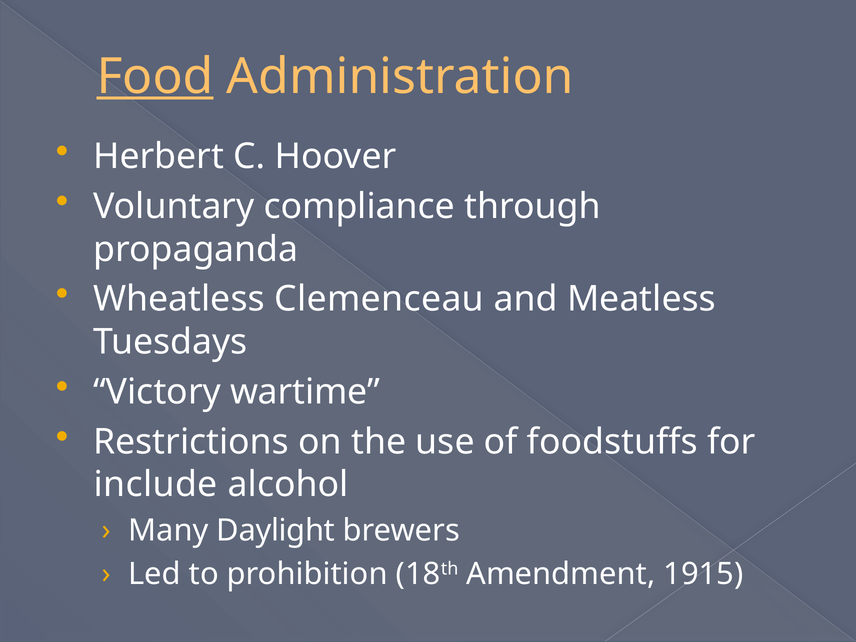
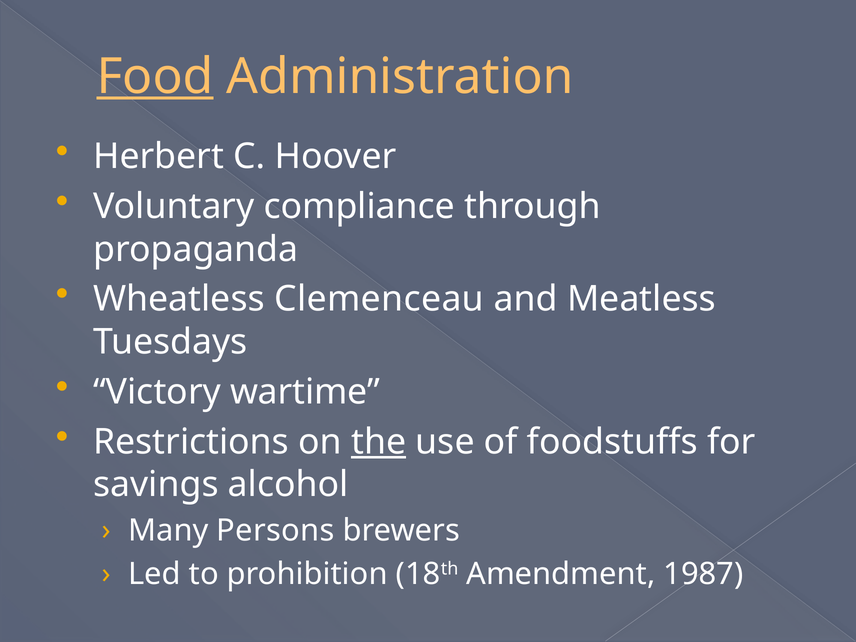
the underline: none -> present (379, 442)
include: include -> savings (156, 485)
Daylight: Daylight -> Persons (275, 531)
1915: 1915 -> 1987 (703, 574)
